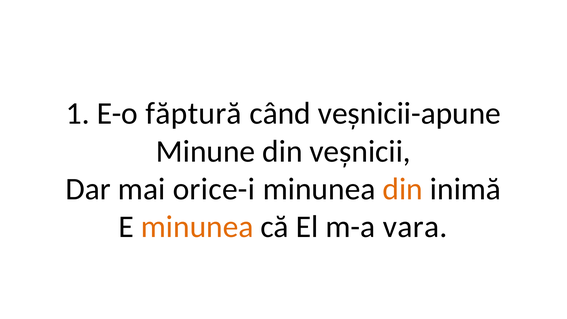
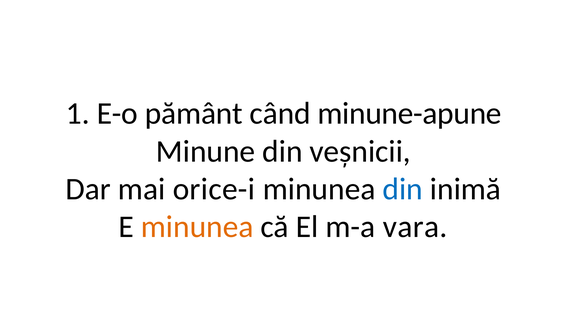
făptură: făptură -> pământ (194, 113)
veșnicii-apune: veșnicii-apune -> minune-apune (410, 113)
din colour: orange -> blue (403, 189)
